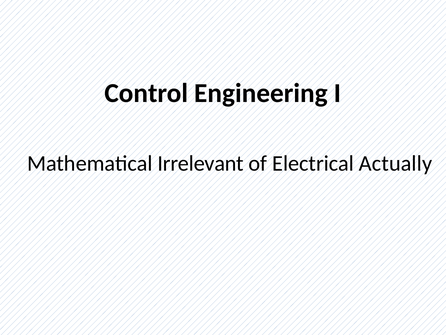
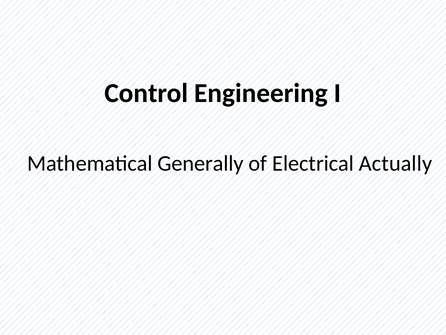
Irrelevant: Irrelevant -> Generally (201, 163)
